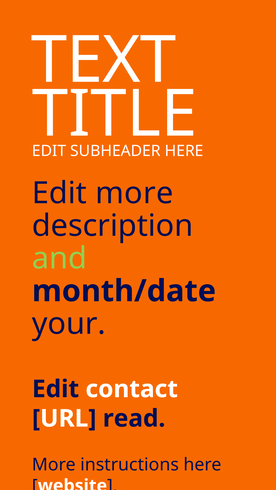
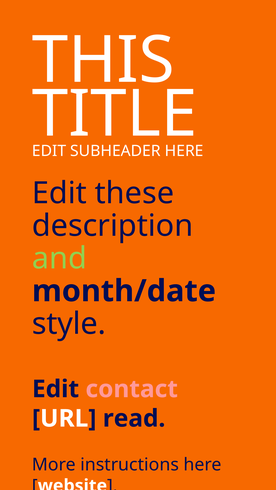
TEXT: TEXT -> THIS (103, 60)
Edit more: more -> these (134, 193)
your: your -> style (69, 324)
contact colour: white -> pink (132, 389)
